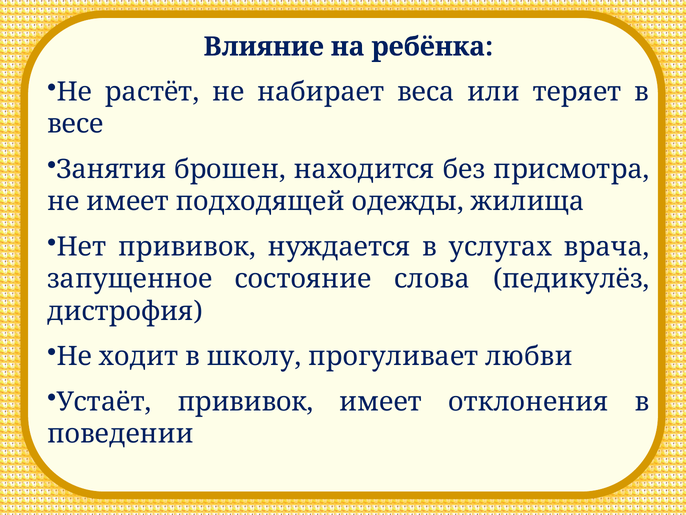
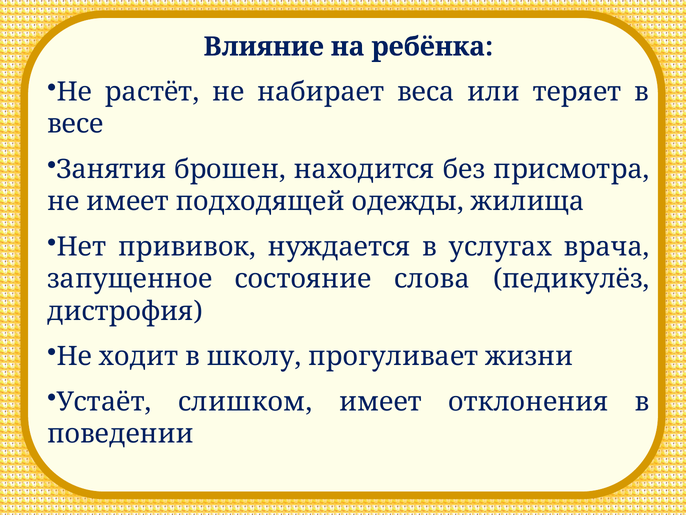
любви: любви -> жизни (529, 356)
Устаёт прививок: прививок -> слишком (245, 402)
